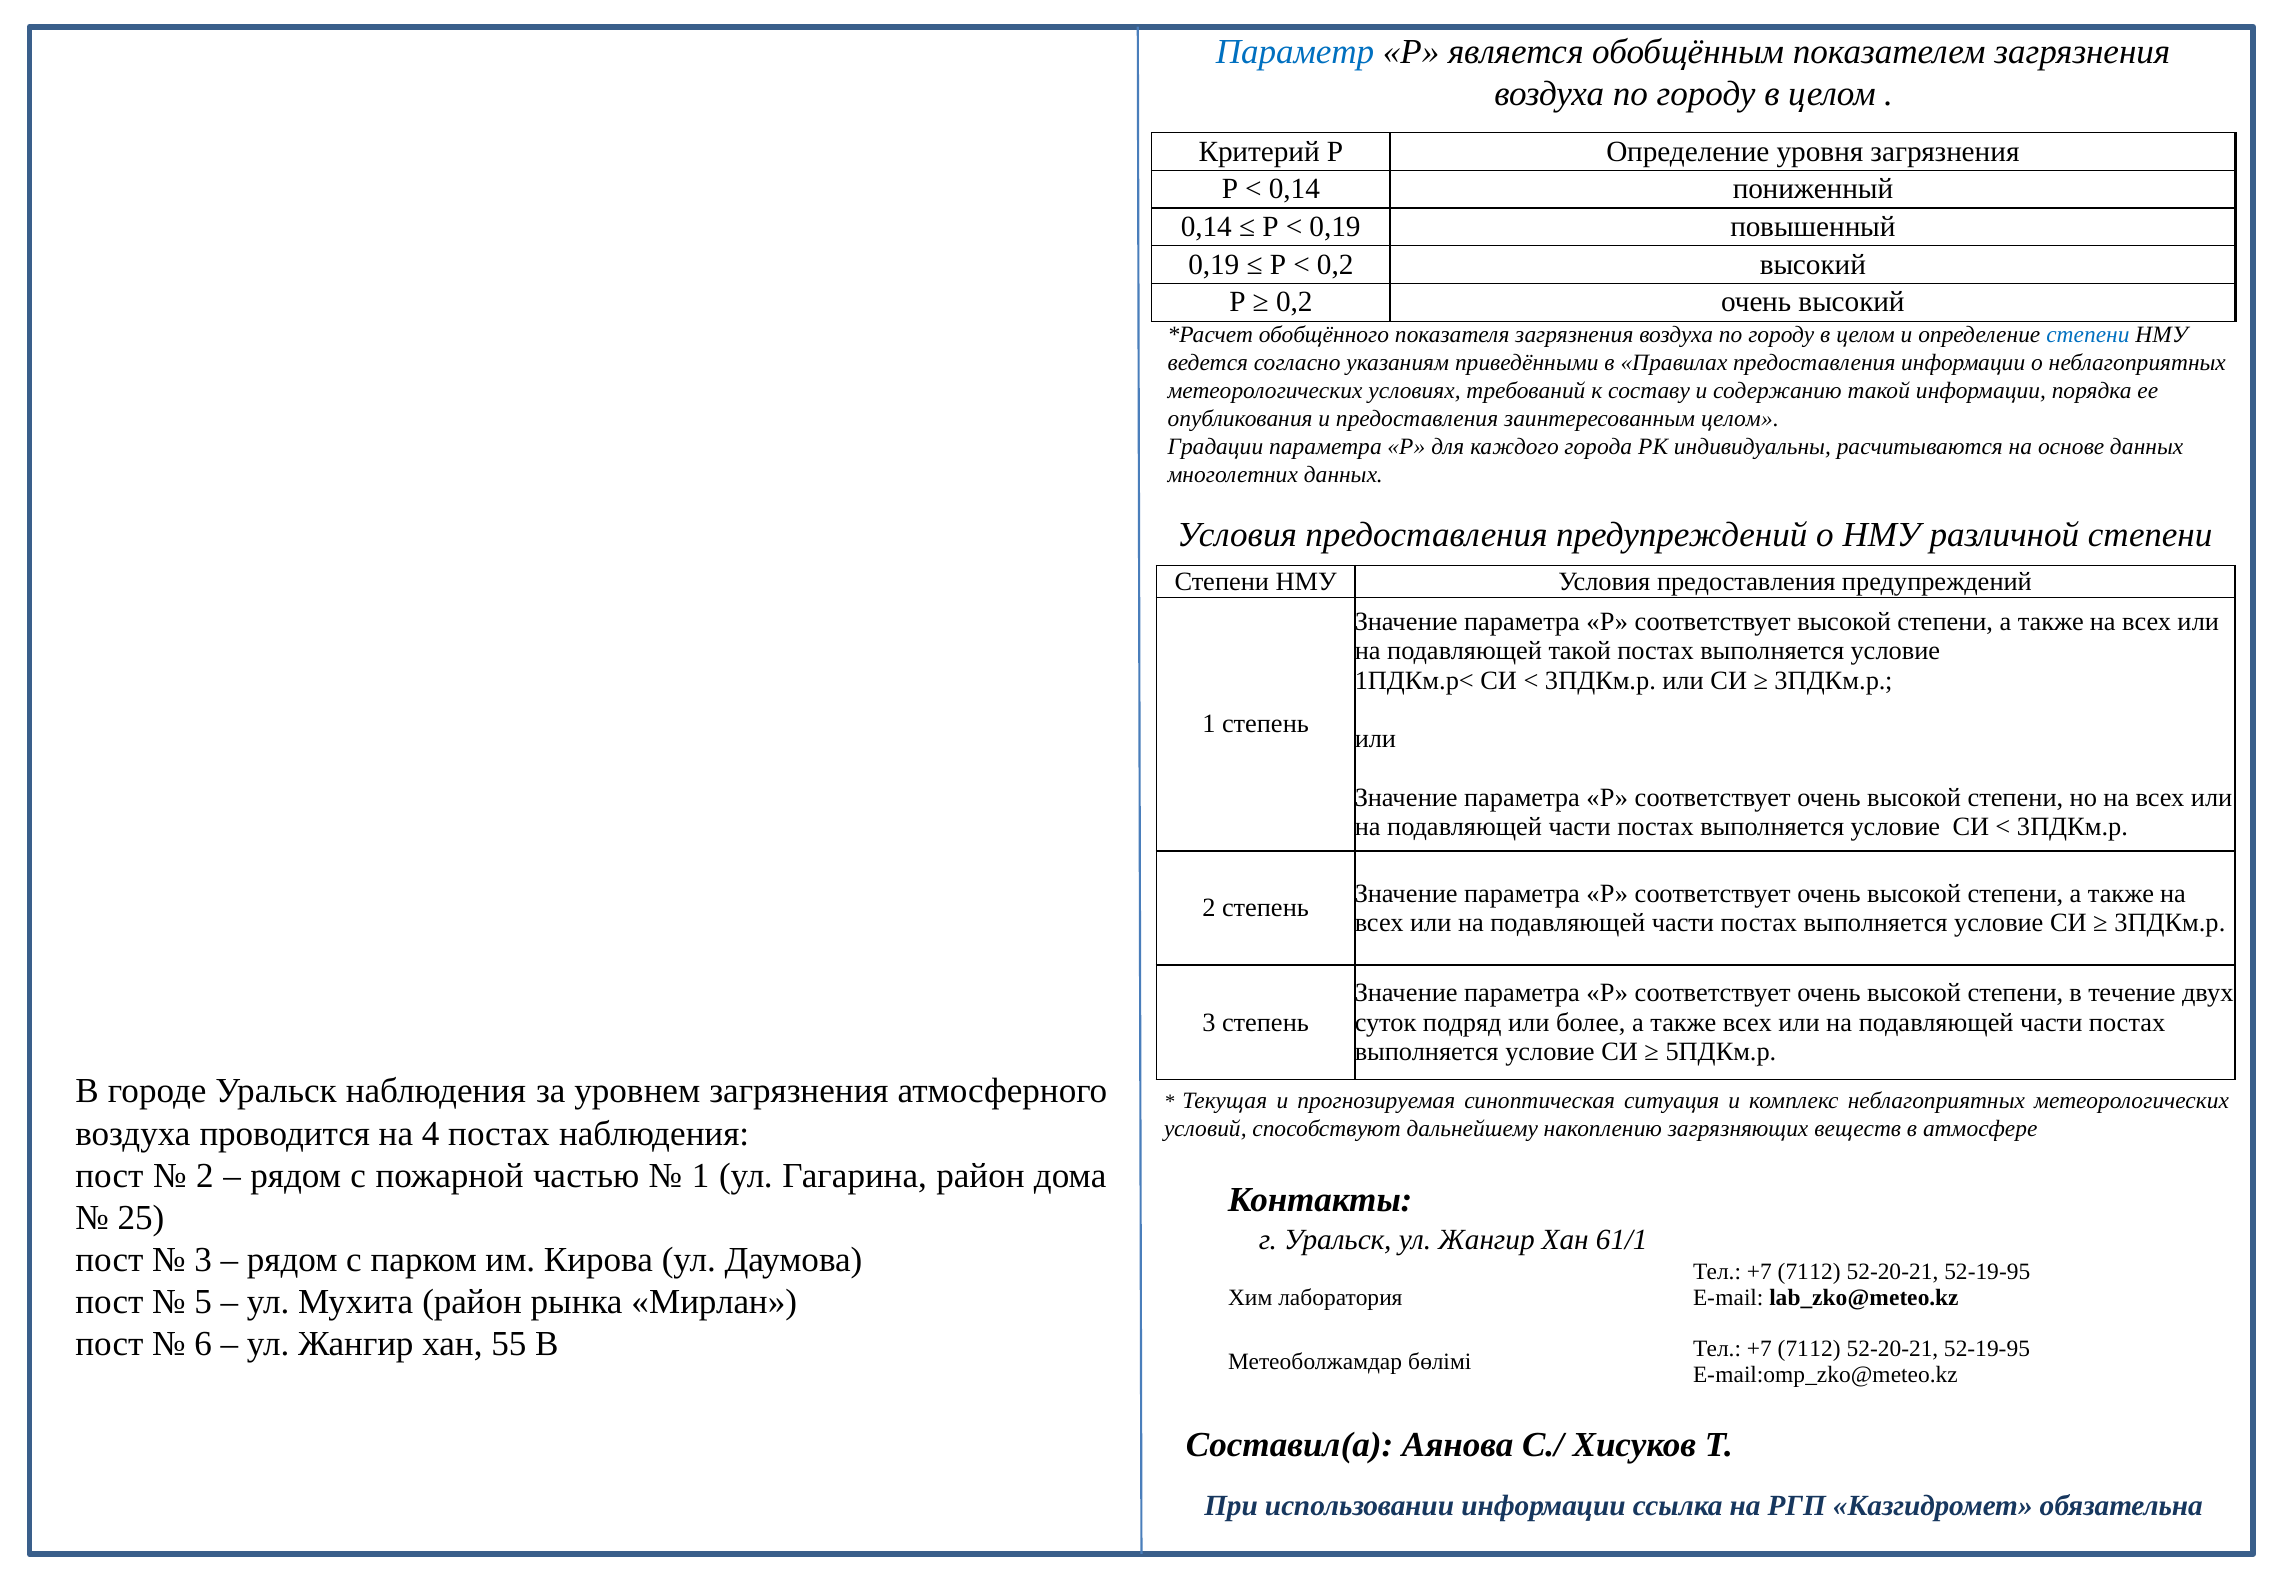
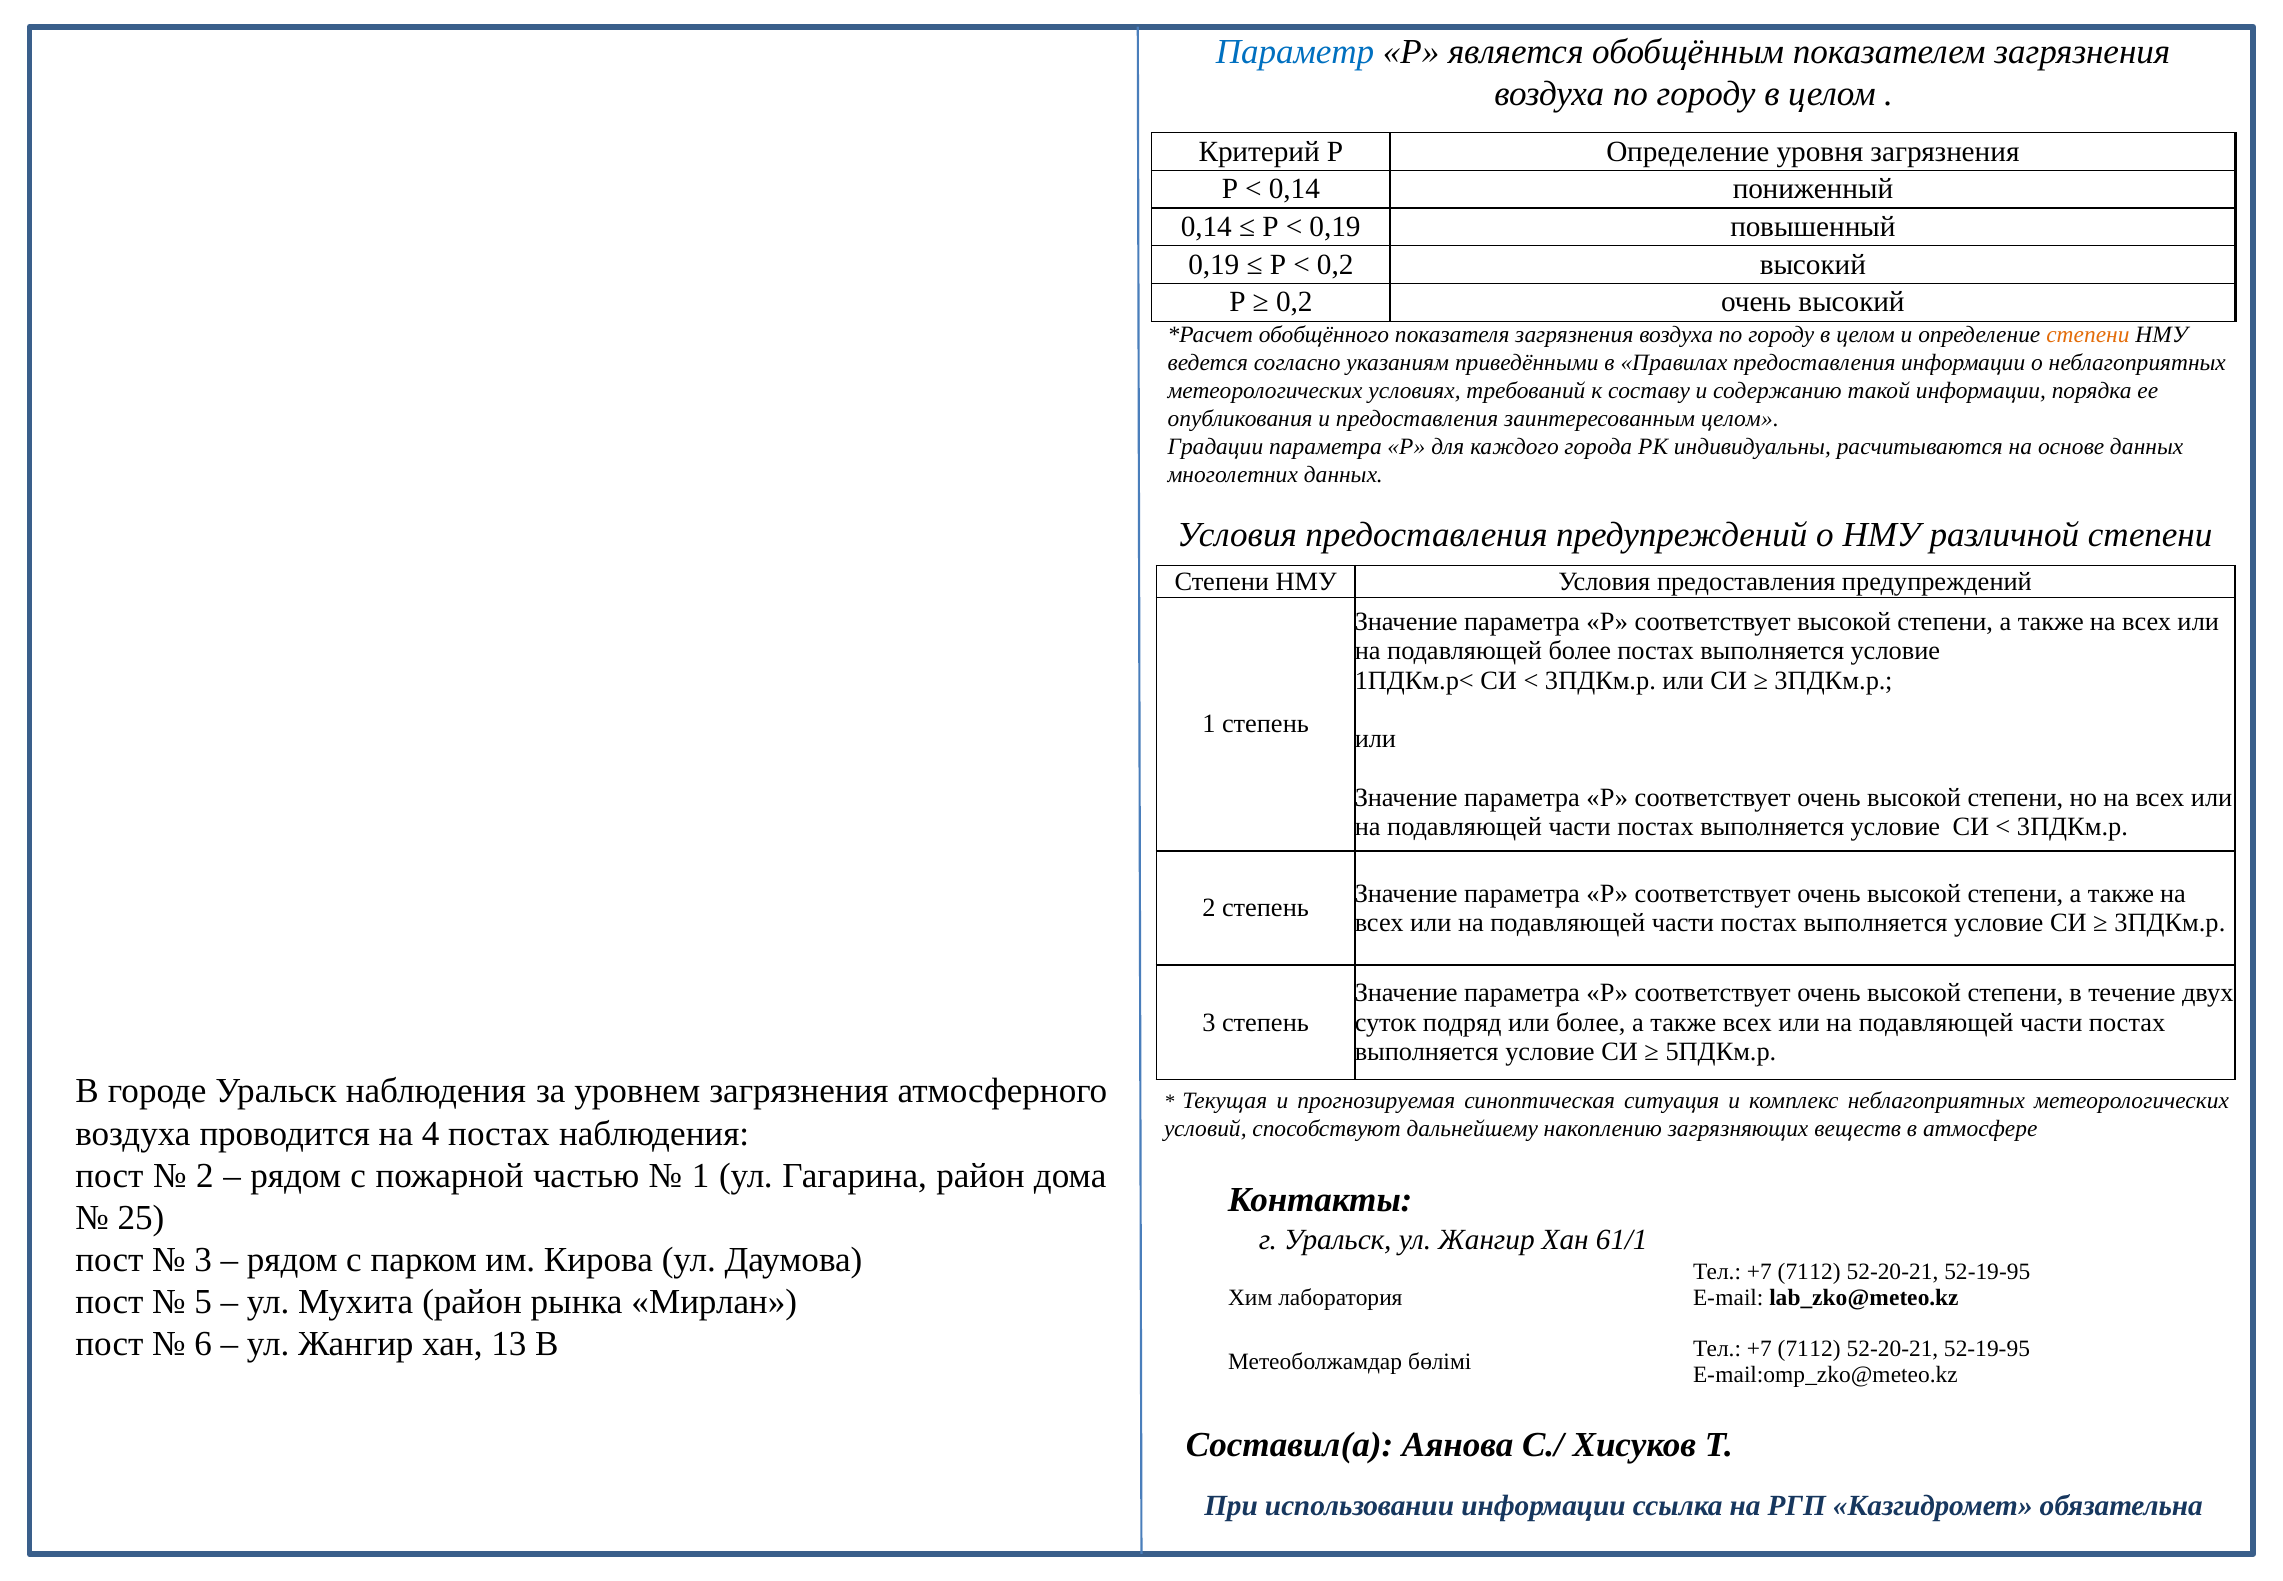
степени colour: blue -> orange (2088, 335)
подавляющей такой: такой -> более (1580, 651)
55: 55 -> 13 (509, 1344)
